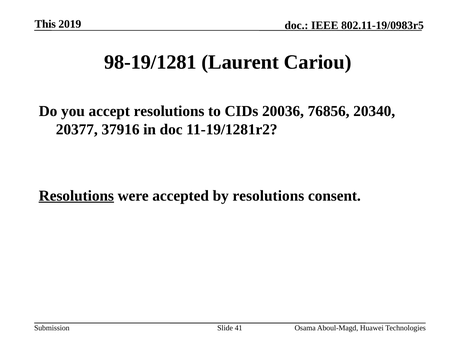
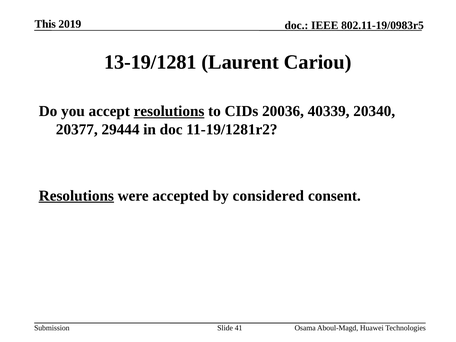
98-19/1281: 98-19/1281 -> 13-19/1281 (150, 62)
resolutions underline: none -> present (169, 111)
76856: 76856 -> 40339 (329, 111)
37916: 37916 -> 29444 (121, 130)
by resolutions: resolutions -> considered (268, 196)
